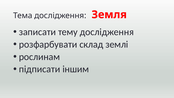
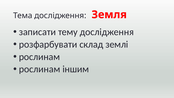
підписати: підписати -> рослинам (40, 69)
